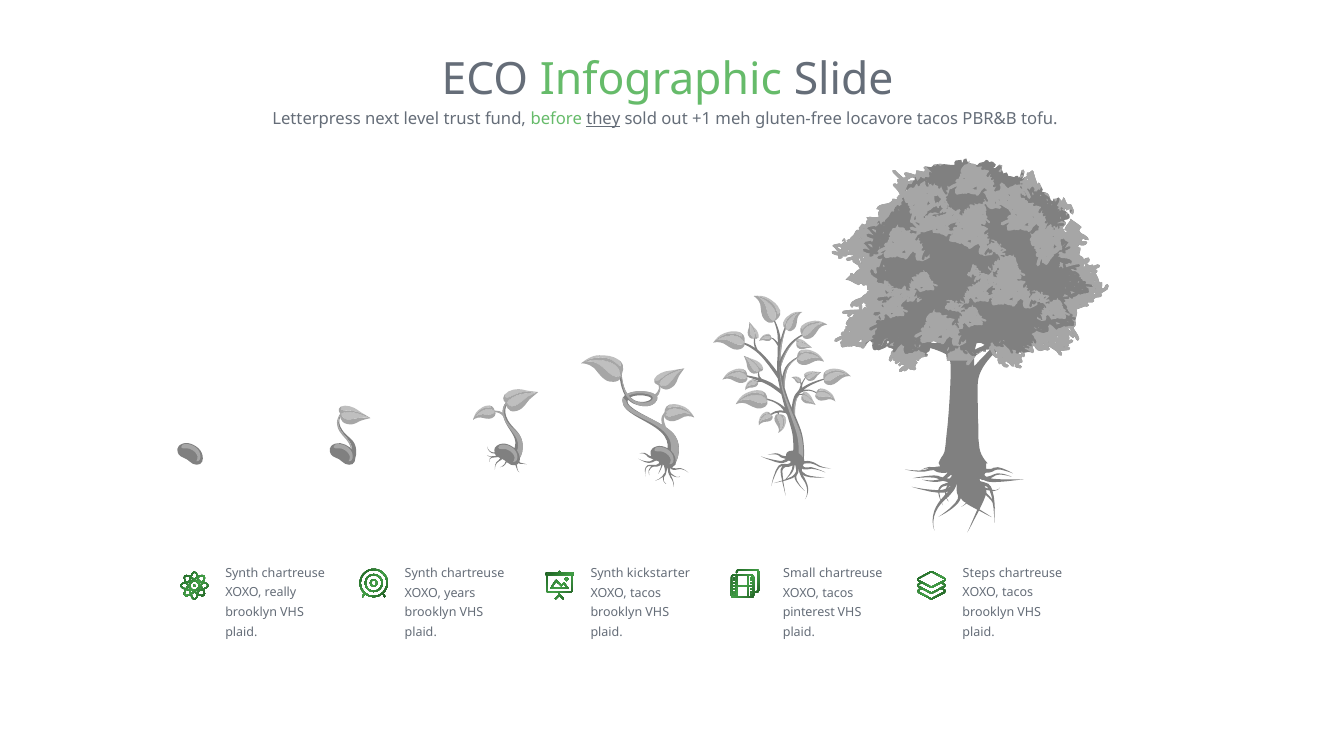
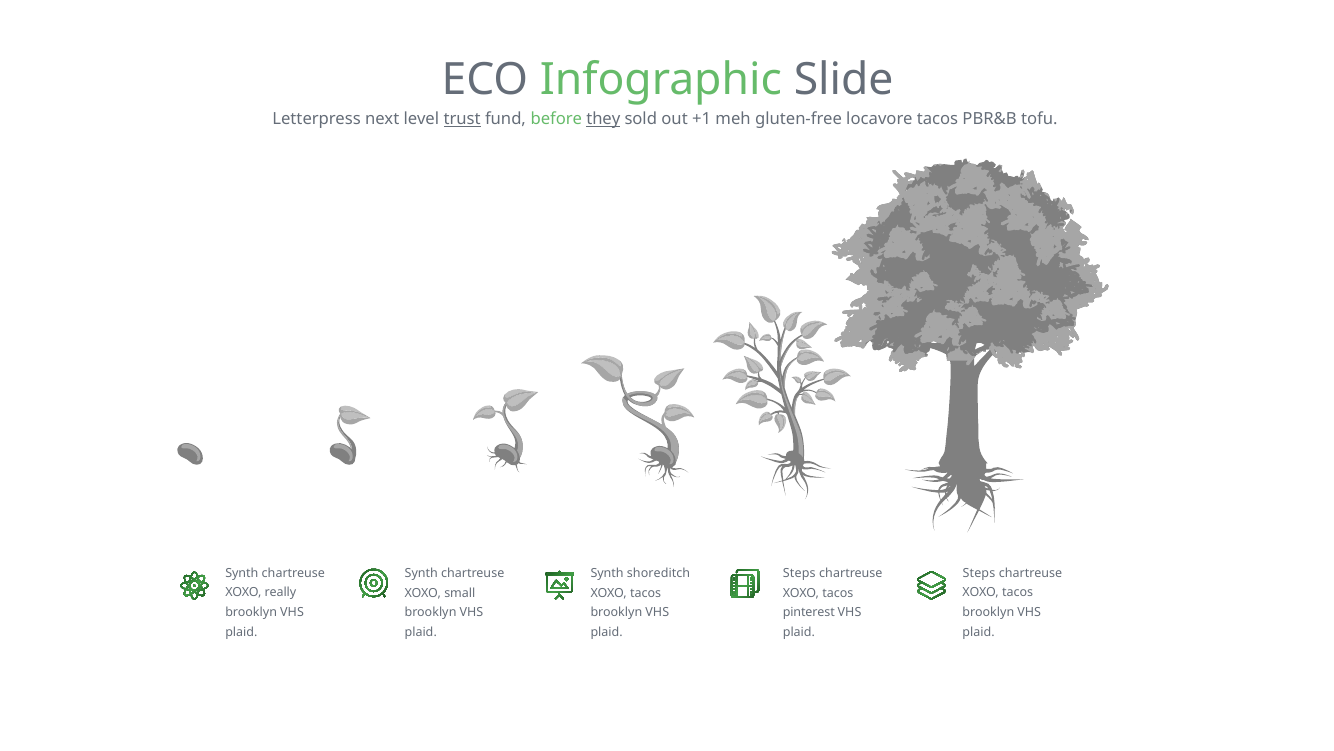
trust underline: none -> present (462, 119)
kickstarter: kickstarter -> shoreditch (659, 573)
Small: Small -> Steps (799, 573)
years: years -> small (460, 593)
